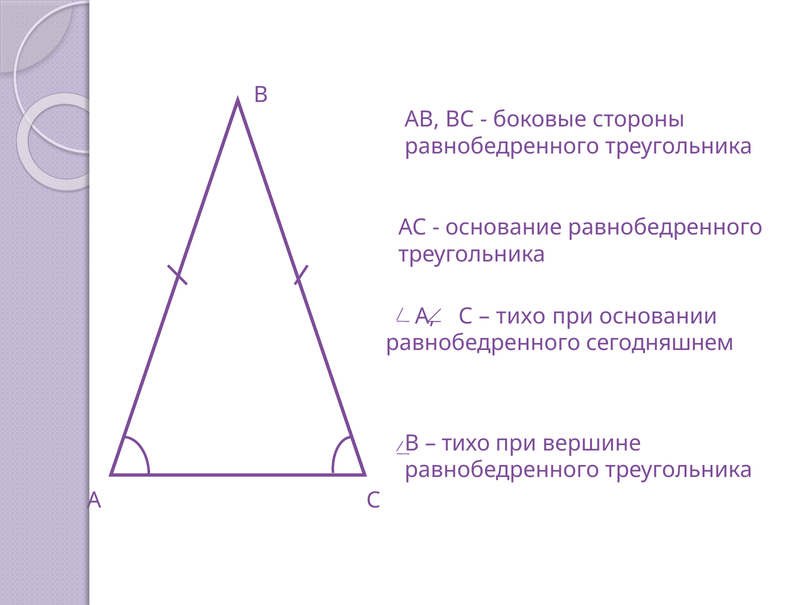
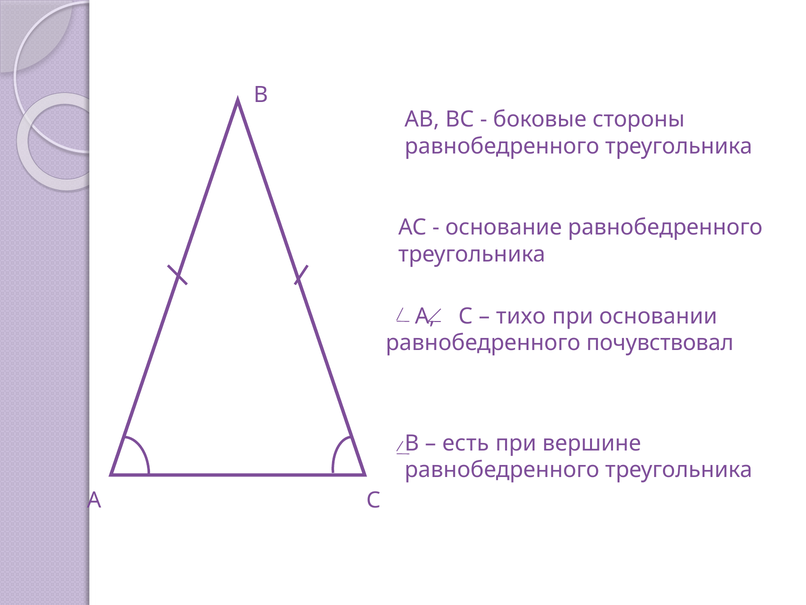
сегодняшнем: сегодняшнем -> почувствовал (660, 343)
тихо: тихо -> есть (466, 443)
